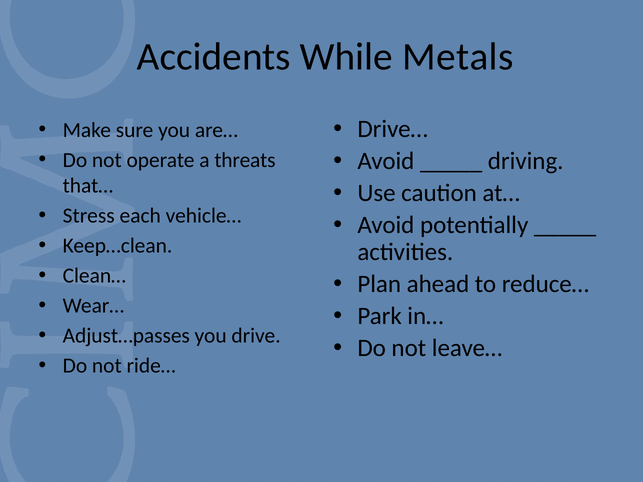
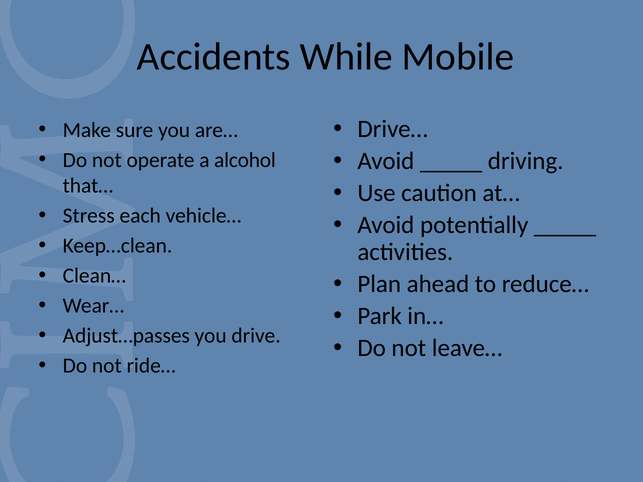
Metals: Metals -> Mobile (458, 57)
threats: threats -> alcohol (245, 160)
